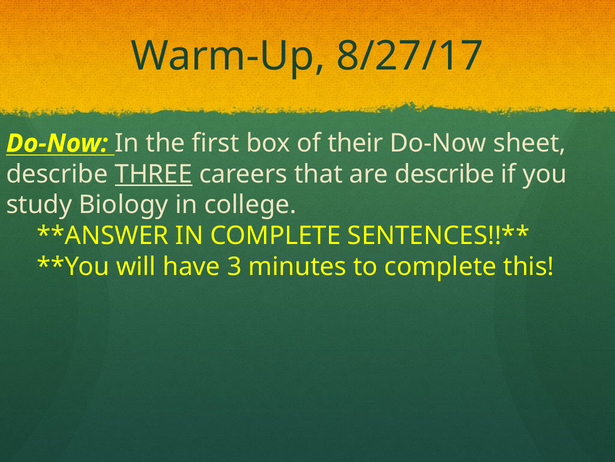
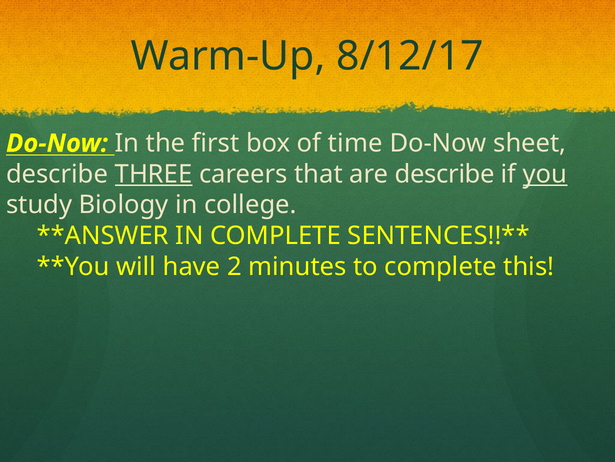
8/27/17: 8/27/17 -> 8/12/17 (410, 56)
their: their -> time (355, 143)
you underline: none -> present (545, 174)
3: 3 -> 2 (234, 266)
